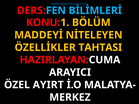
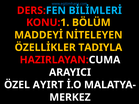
TAHTASI: TAHTASI -> TADIYLA (100, 48)
